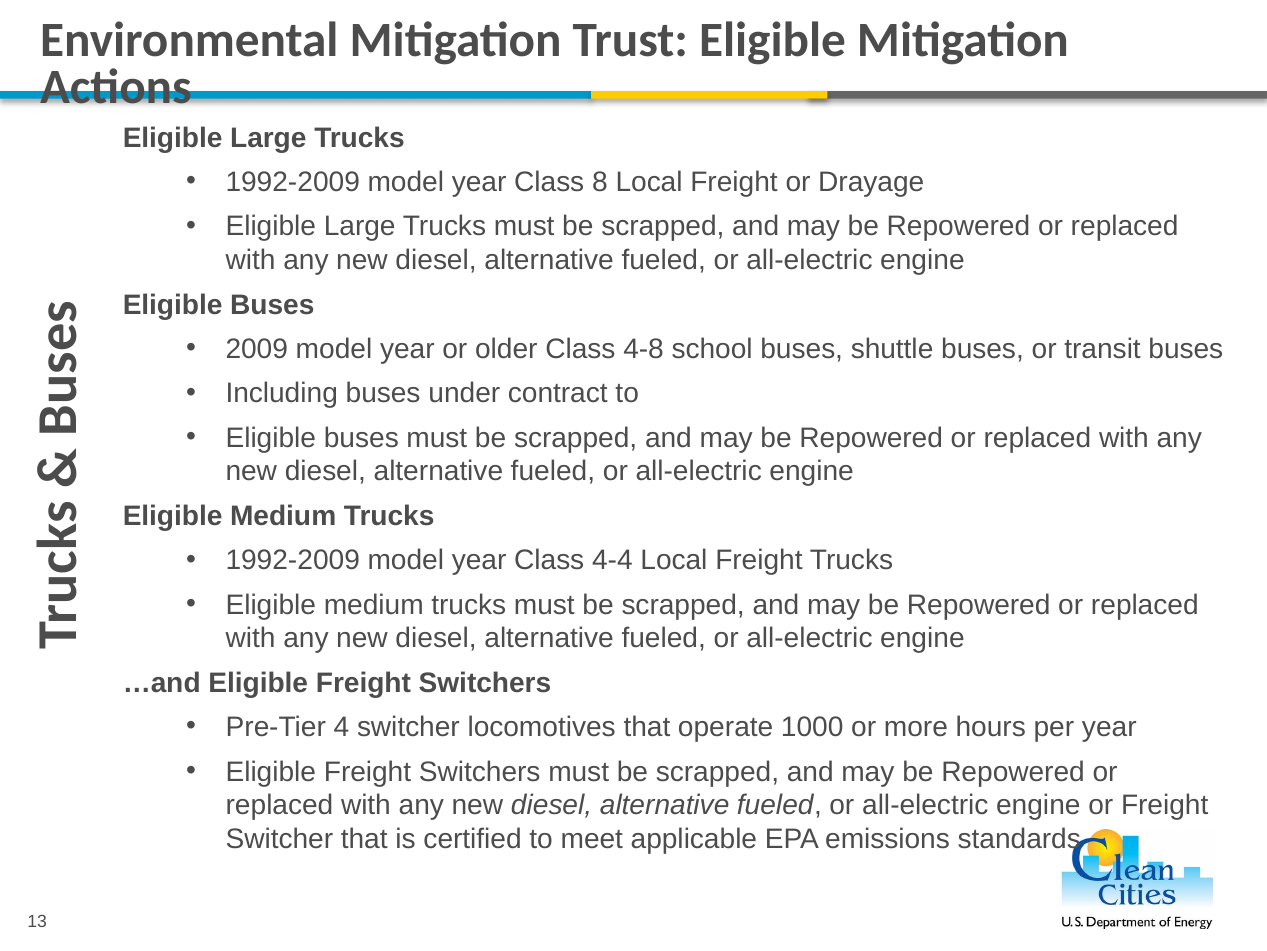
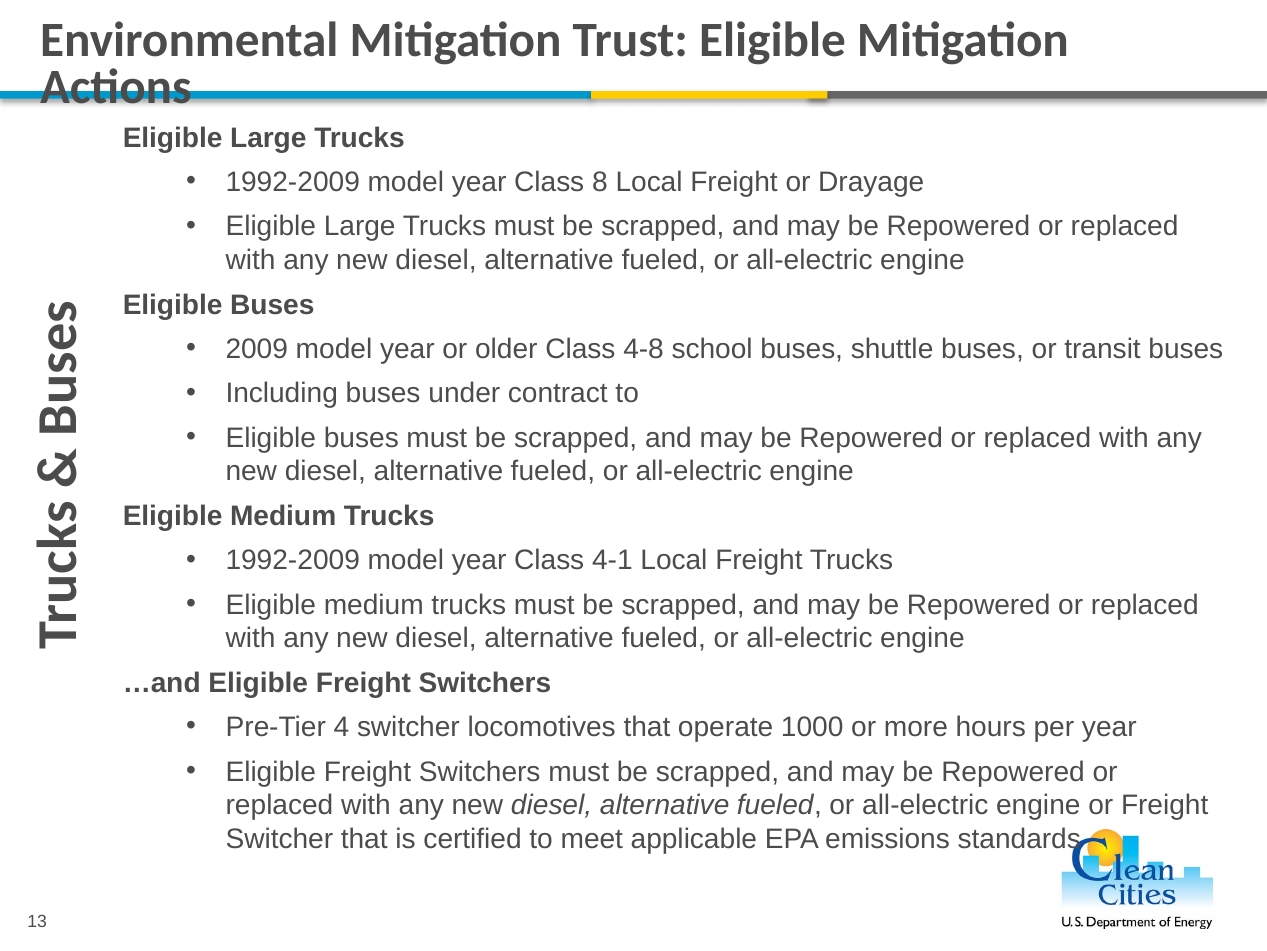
4-4: 4-4 -> 4-1 (612, 560)
